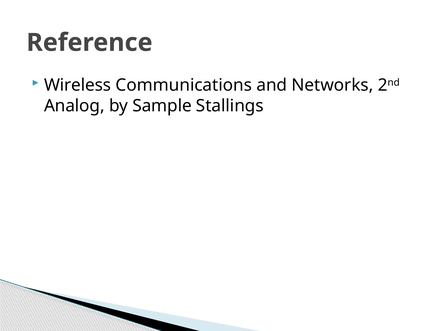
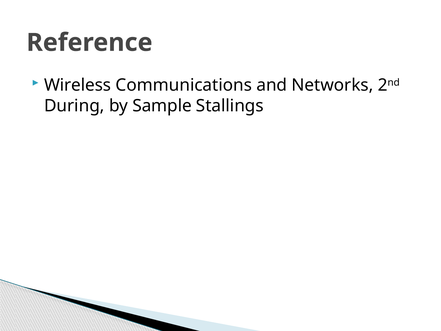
Analog: Analog -> During (74, 106)
